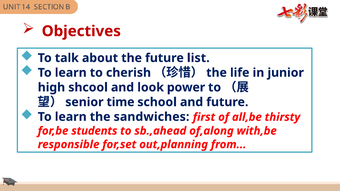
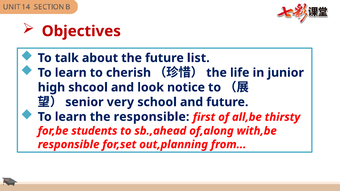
power: power -> notice (186, 87)
time: time -> very (120, 102)
the sandwiches: sandwiches -> responsible (152, 117)
